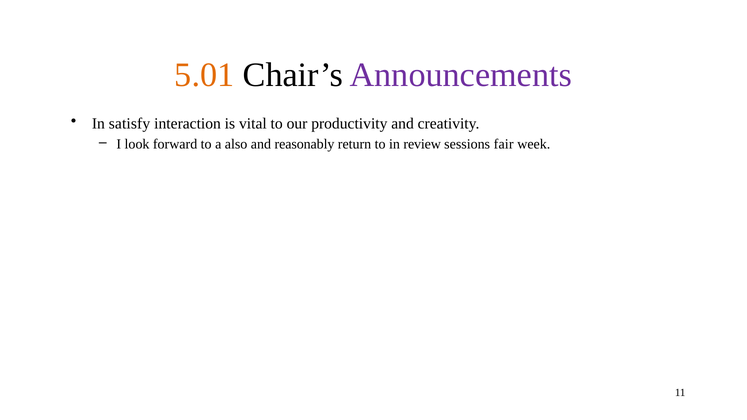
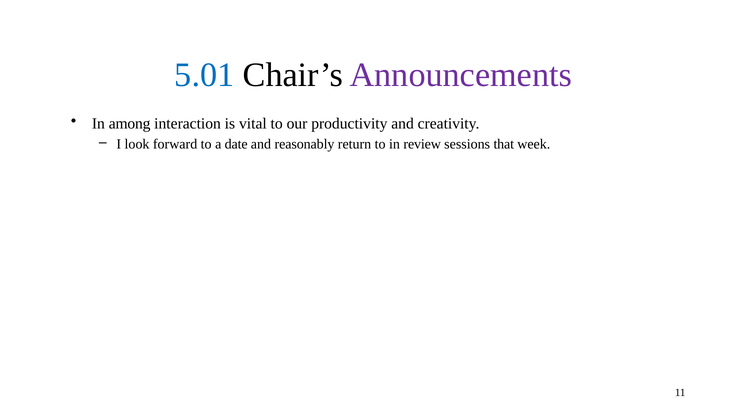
5.01 colour: orange -> blue (204, 75)
satisfy: satisfy -> among (130, 124)
also: also -> date (236, 144)
fair: fair -> that (504, 144)
